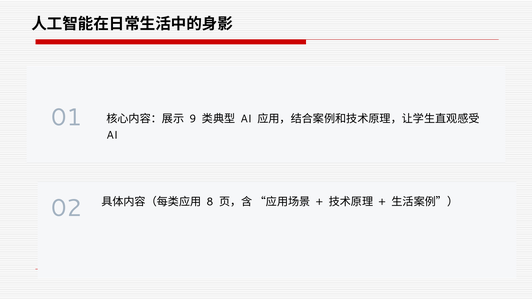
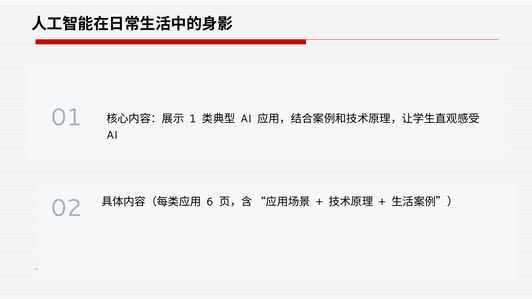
9: 9 -> 1 (193, 119)
8: 8 -> 6 (210, 202)
